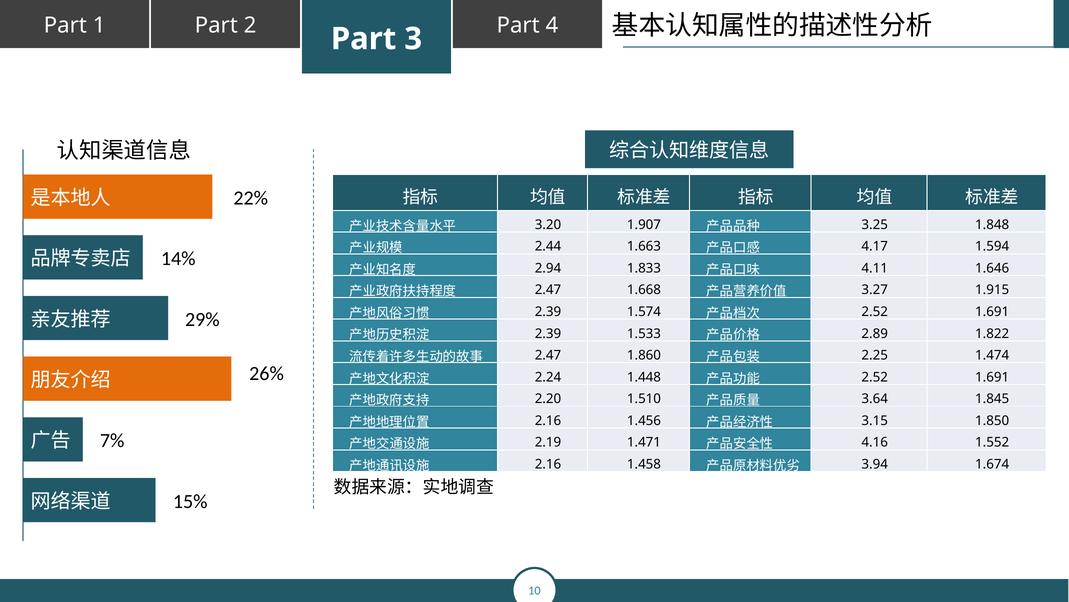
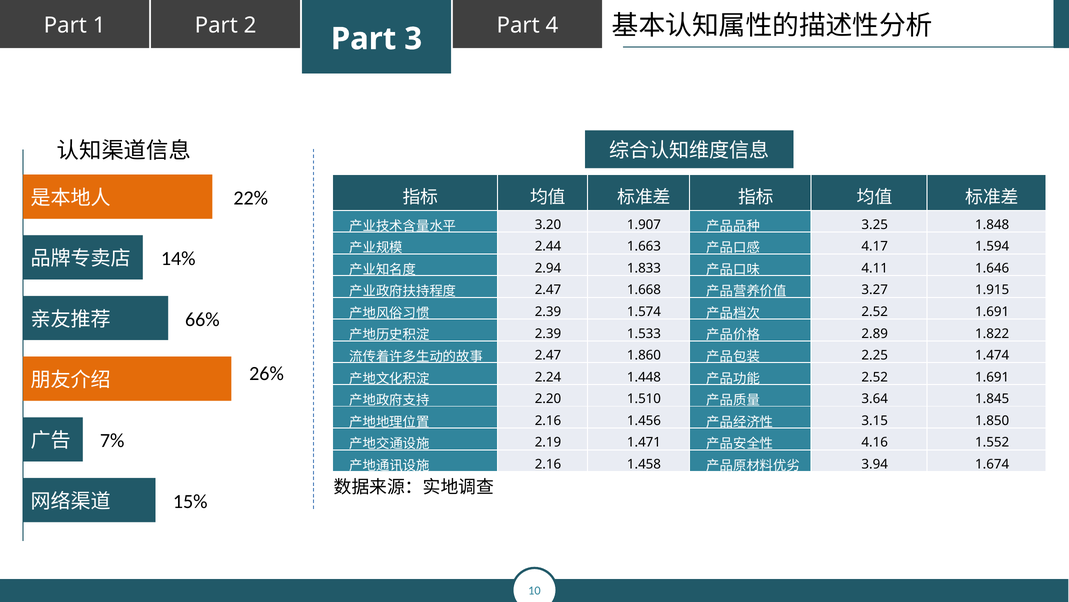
29%: 29% -> 66% (202, 319)
